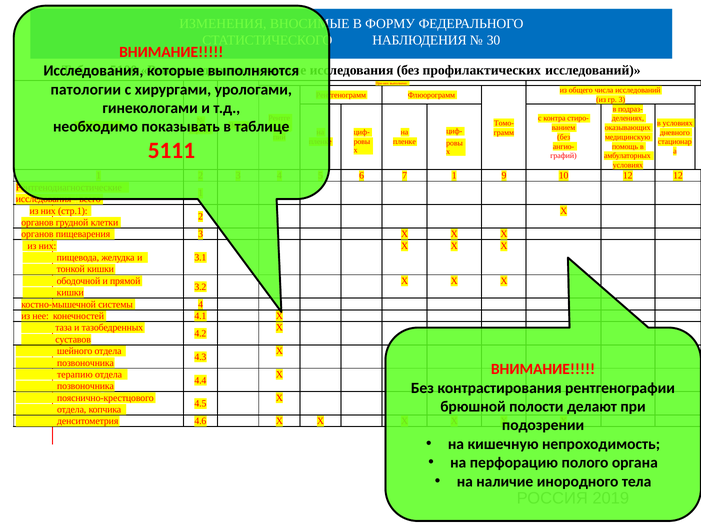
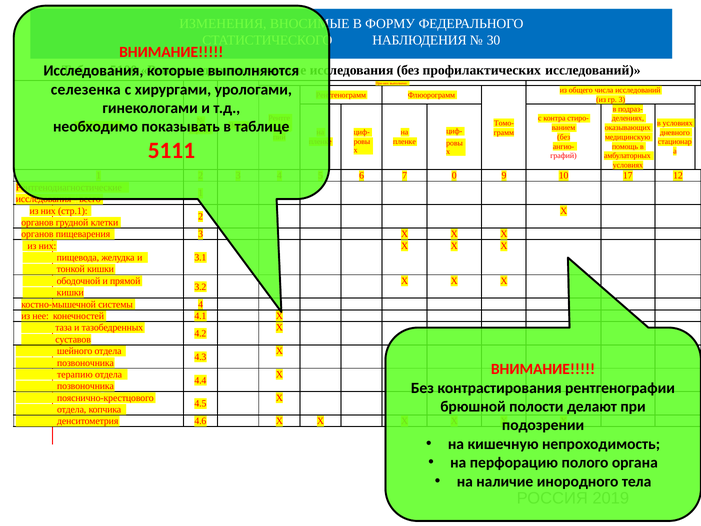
патологии: патологии -> селезенка (86, 89)
7 1: 1 -> 0 (454, 176)
10 12: 12 -> 17 (628, 176)
